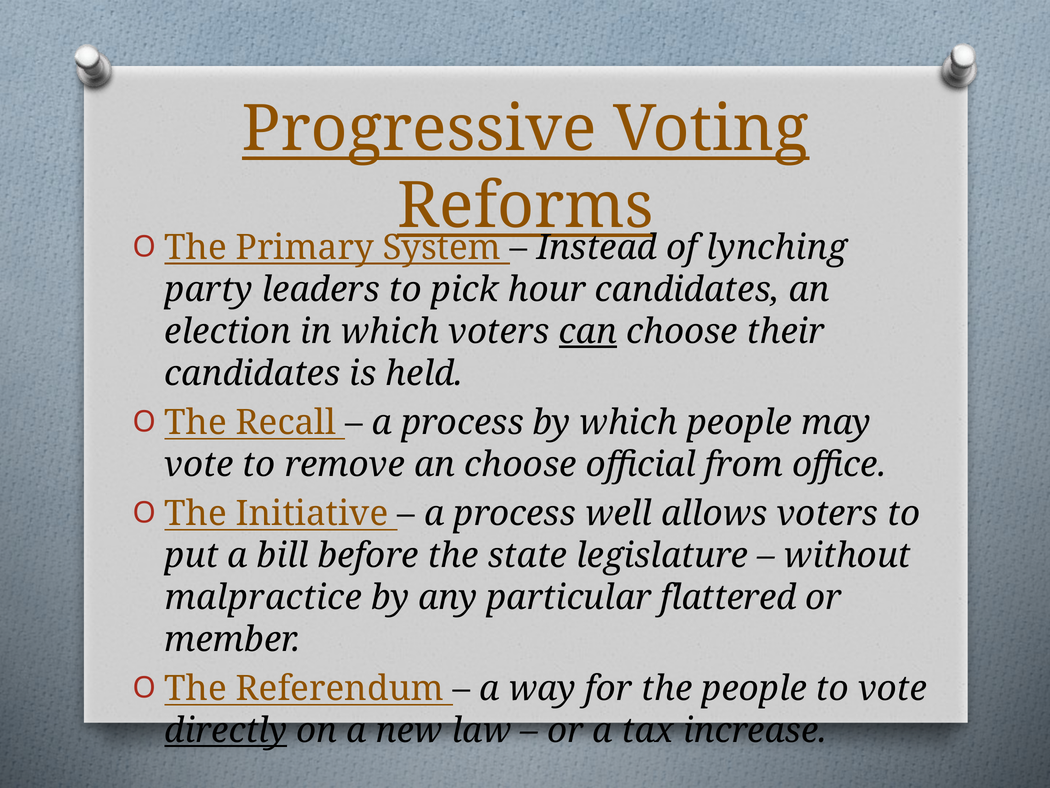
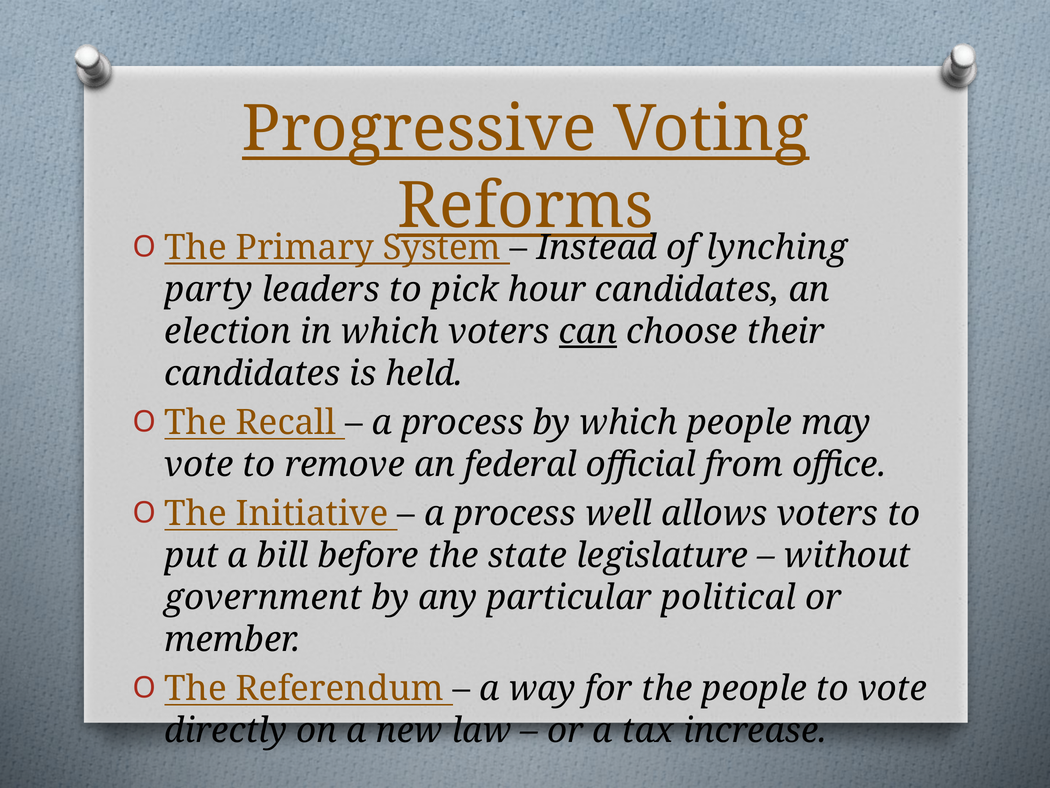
an choose: choose -> federal (521, 464)
malpractice: malpractice -> government (263, 597)
flattered: flattered -> political (728, 597)
directly underline: present -> none (226, 730)
